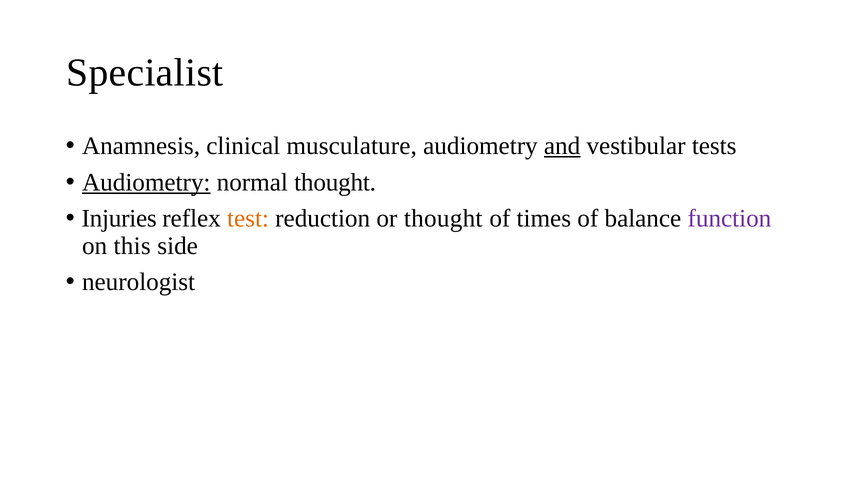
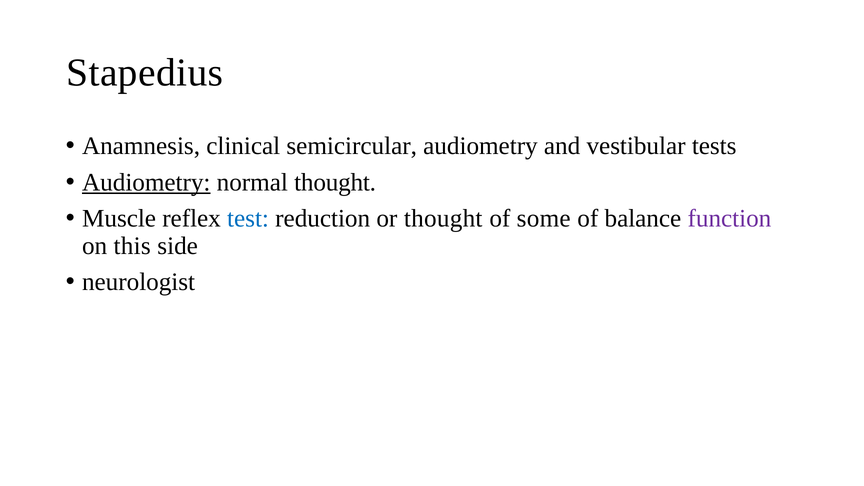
Specialist: Specialist -> Stapedius (145, 73)
musculature: musculature -> semicircular (352, 146)
and underline: present -> none (562, 146)
Injuries: Injuries -> Muscle (119, 219)
test colour: orange -> blue (248, 219)
times: times -> some (544, 219)
